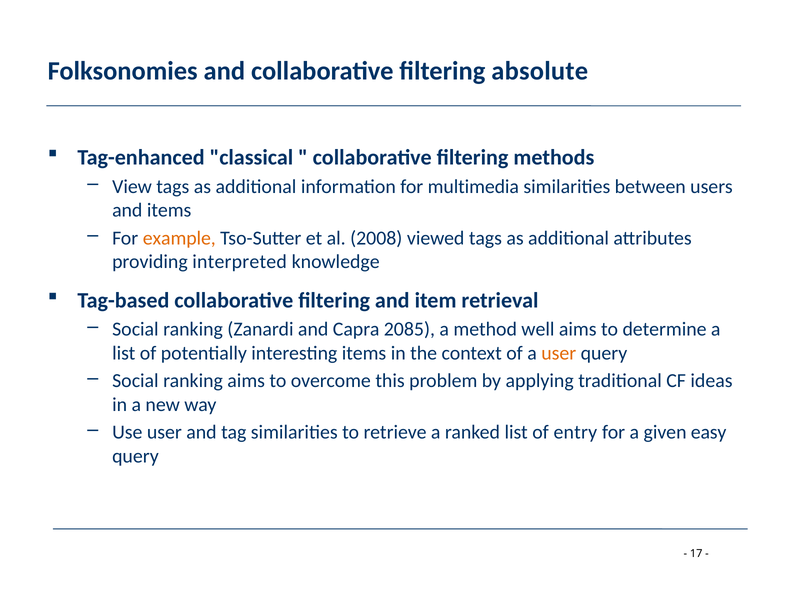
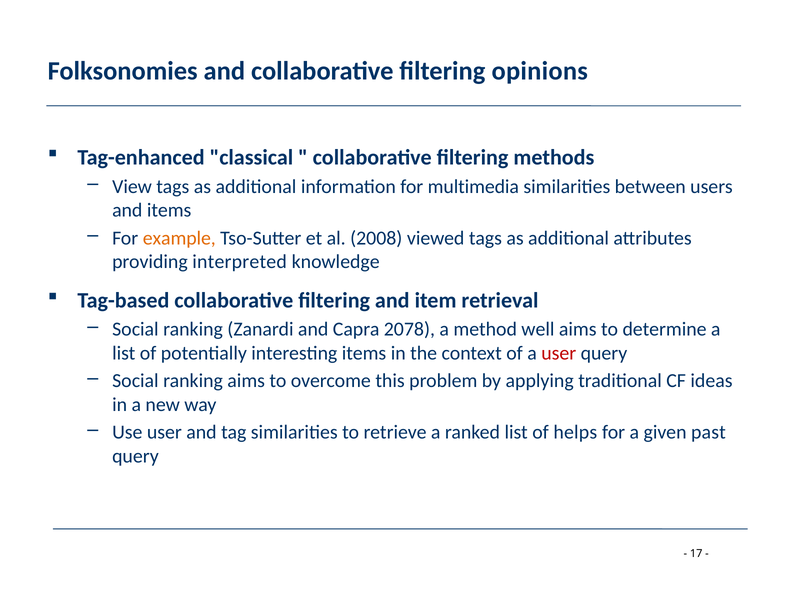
absolute: absolute -> opinions (540, 71)
2085: 2085 -> 2078 (409, 330)
user colour: orange -> red (559, 353)
entry: entry -> helps (575, 433)
easy: easy -> past (708, 433)
